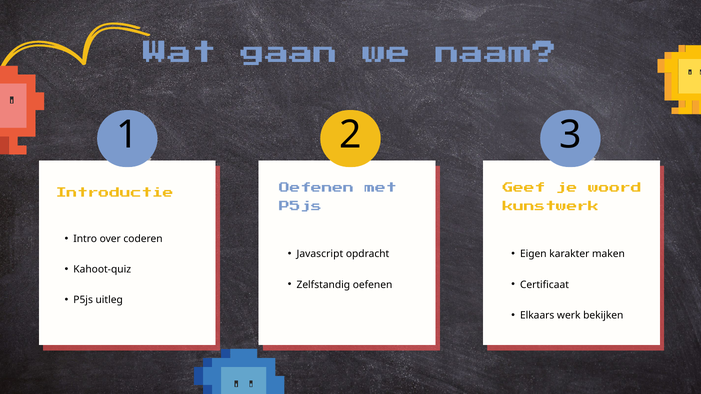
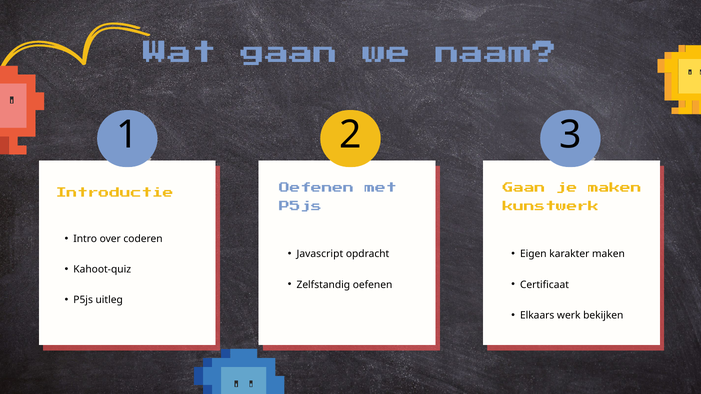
Geef: Geef -> Gaan (524, 190)
je woord: woord -> maken (615, 190)
